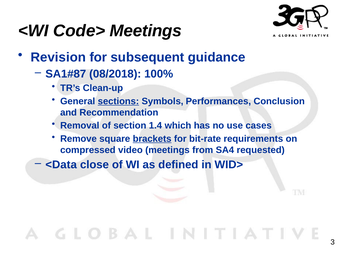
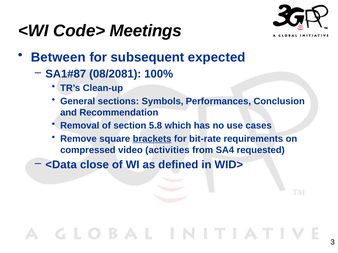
Revision: Revision -> Between (58, 57)
guidance: guidance -> expected (217, 57)
08/2018: 08/2018 -> 08/2081 (115, 74)
sections underline: present -> none (118, 101)
1.4: 1.4 -> 5.8 (155, 126)
video meetings: meetings -> activities (167, 150)
